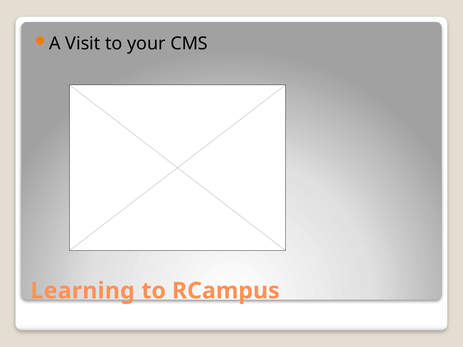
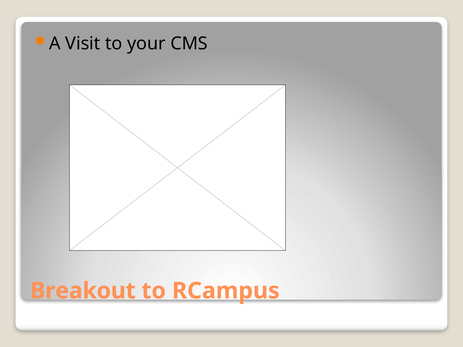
Learning: Learning -> Breakout (83, 291)
